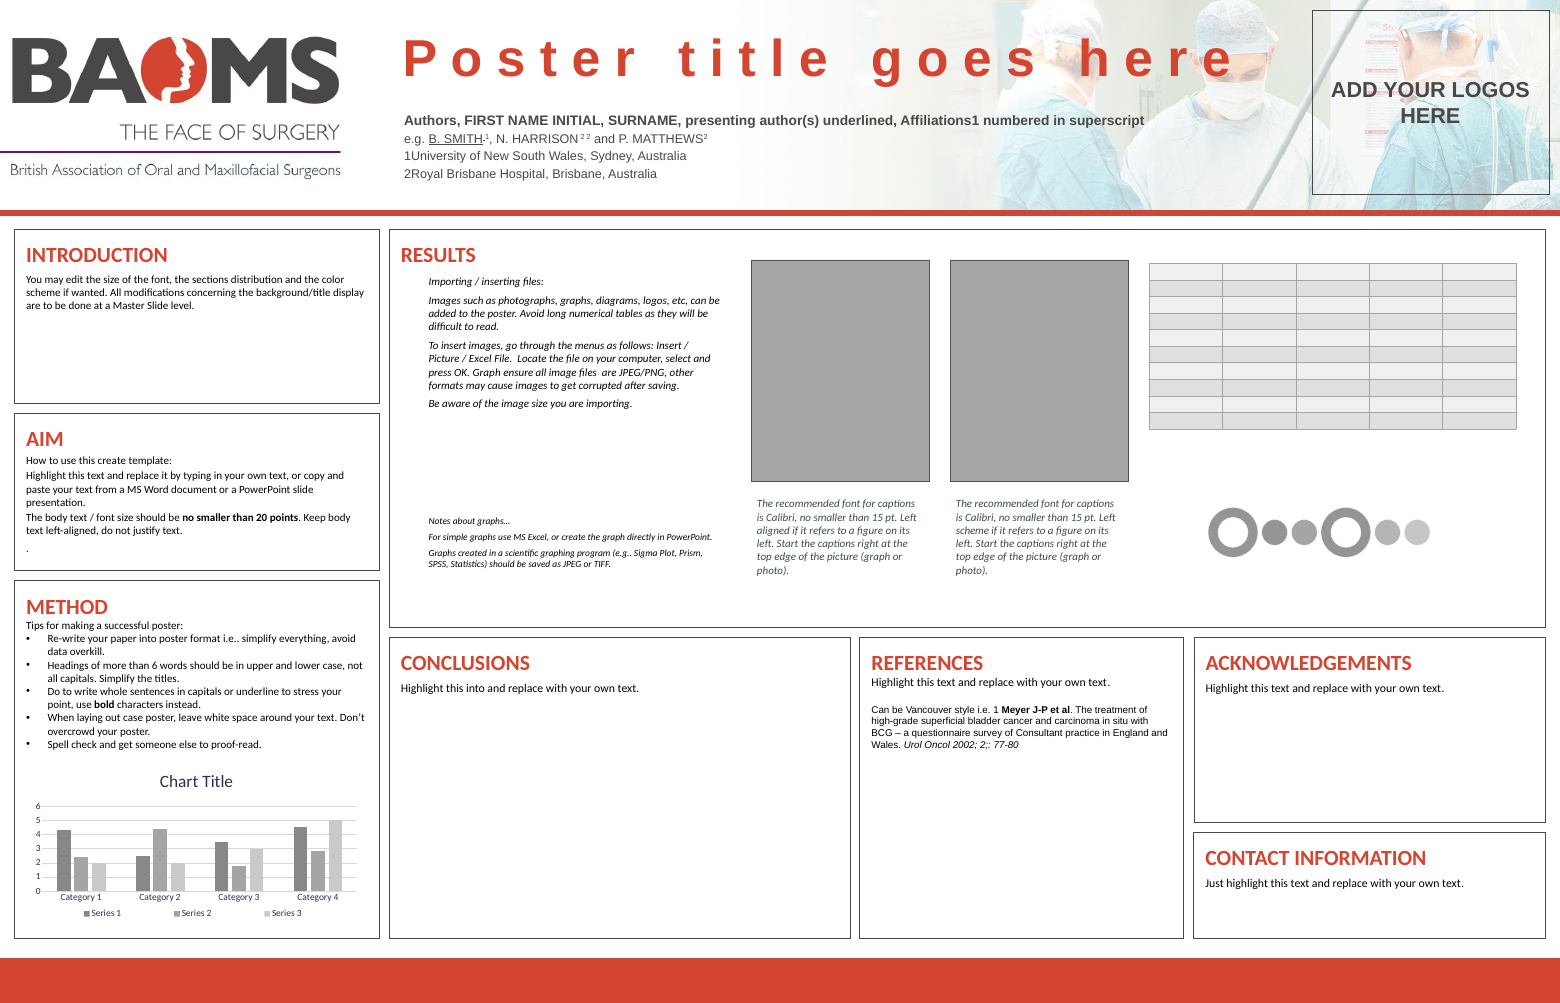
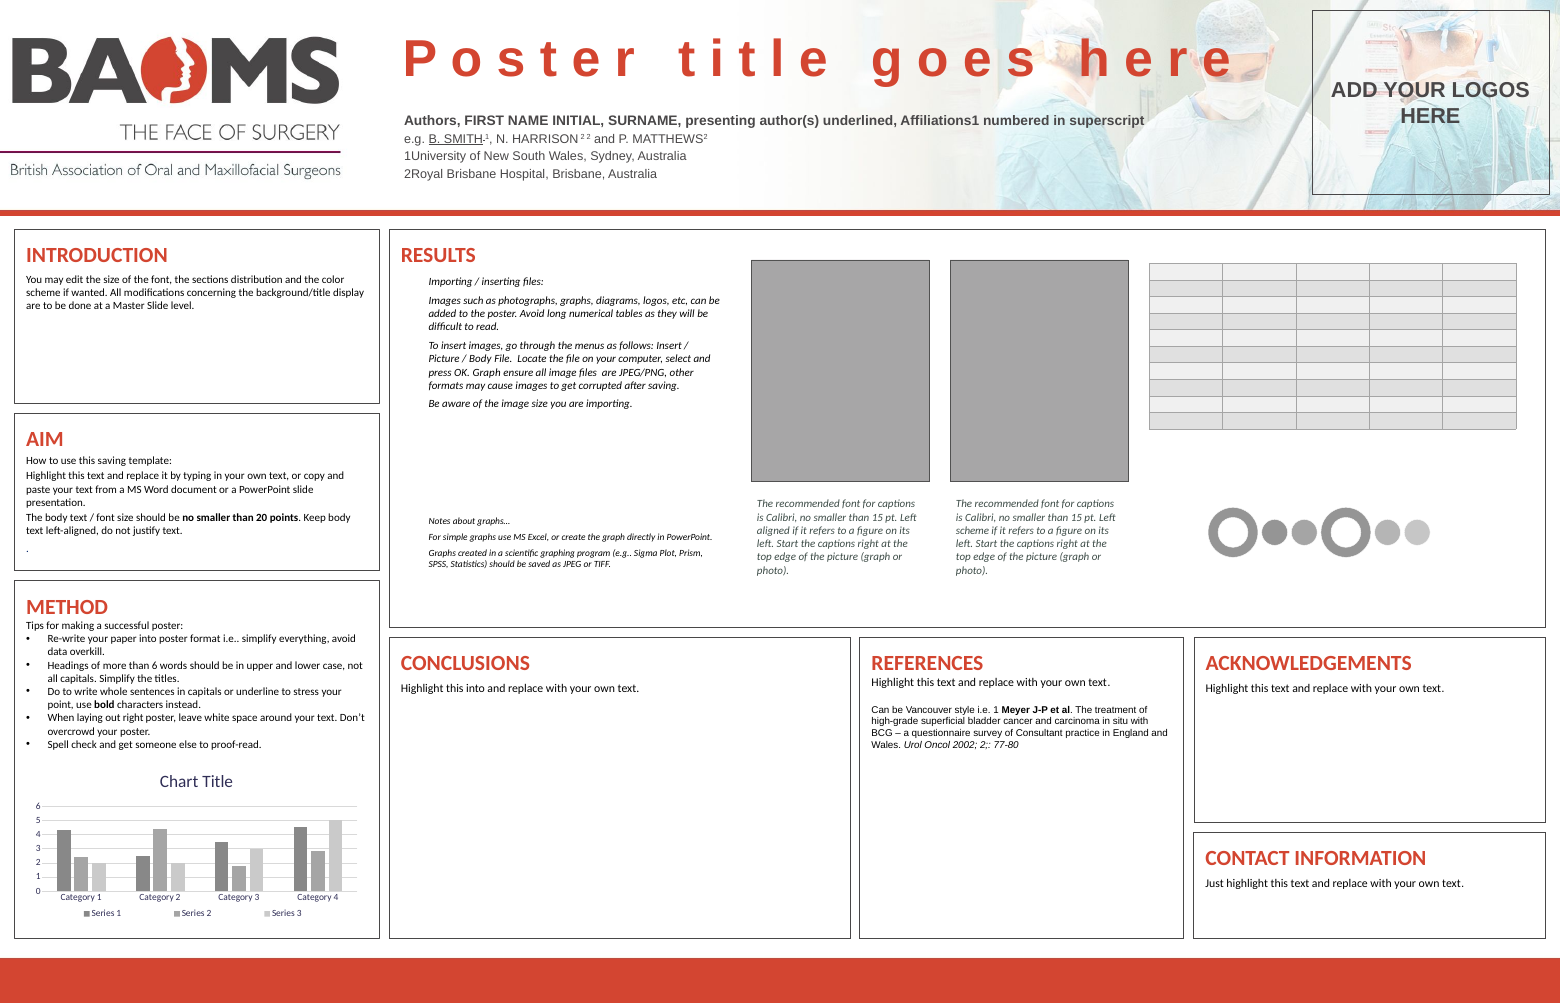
Excel: Excel -> Body (480, 359)
this create: create -> saving (112, 461)
out case: case -> right (133, 718)
